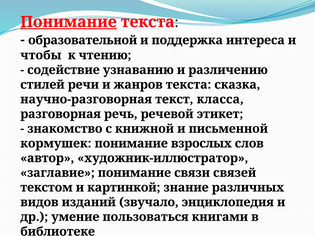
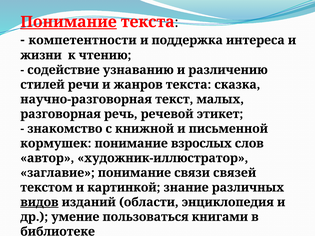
образовательной: образовательной -> компетентности (83, 40)
чтобы: чтобы -> жизни (41, 55)
класса: класса -> малых (220, 99)
видов underline: none -> present (39, 202)
звучало: звучало -> области (149, 202)
